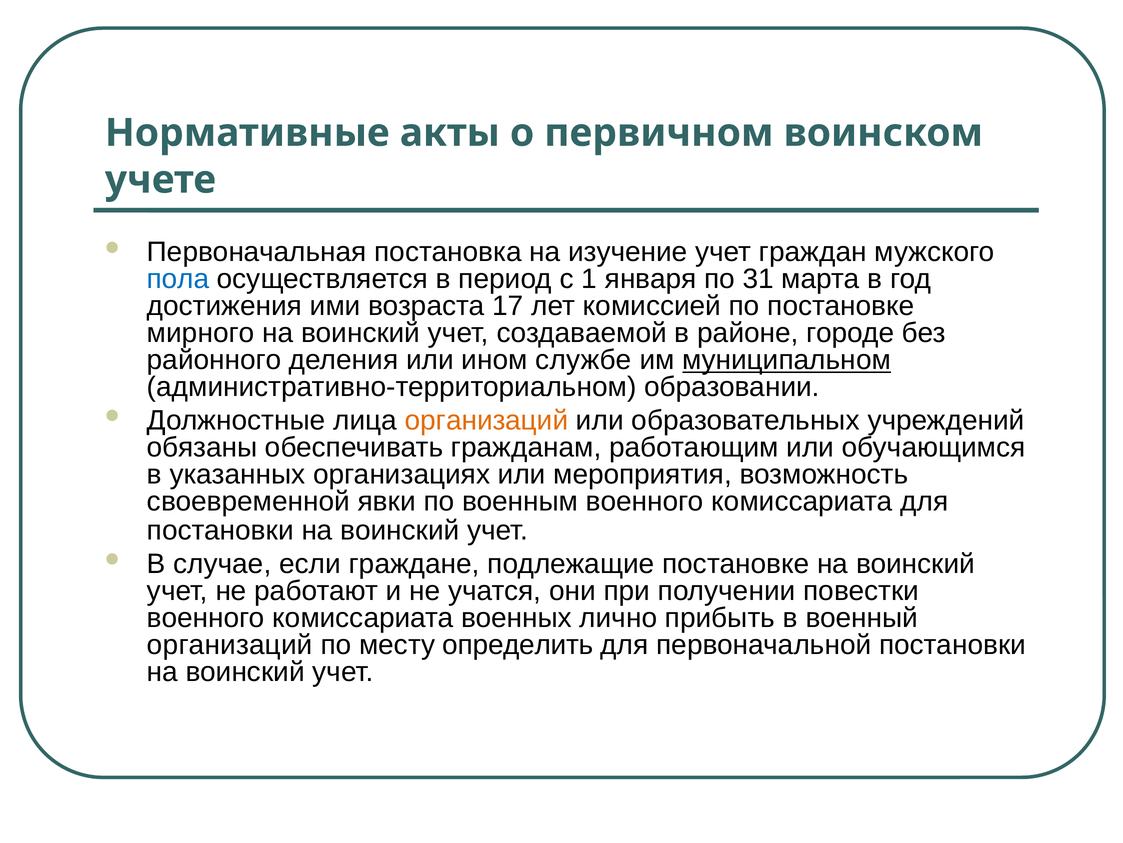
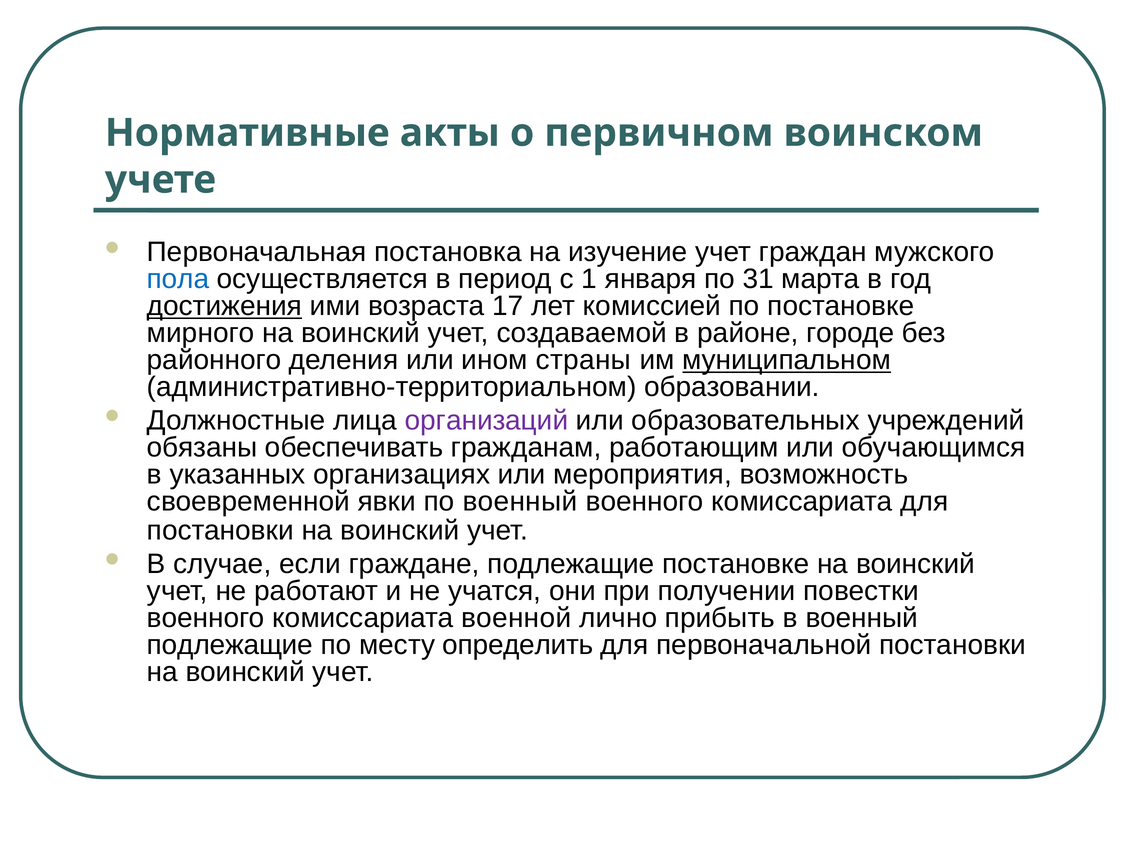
достижения underline: none -> present (225, 306)
службе: службе -> страны (583, 360)
организаций colour: orange -> purple (487, 420)
по военным: военным -> военный (520, 501)
военных: военных -> военной (516, 617)
организаций: организаций -> подлежащие (230, 644)
